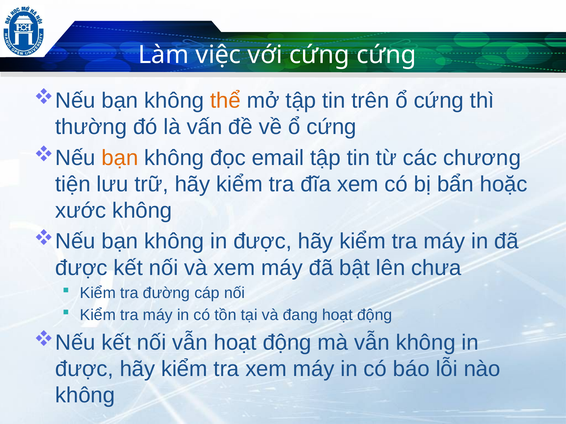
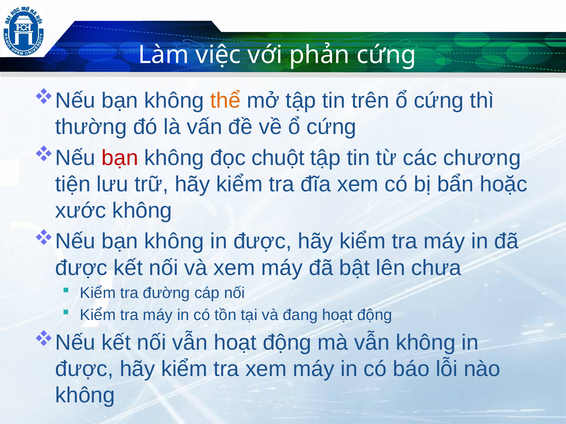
với cứng: cứng -> phản (319, 55)
bạn colour: orange -> red (120, 158)
email: email -> chuột (278, 158)
